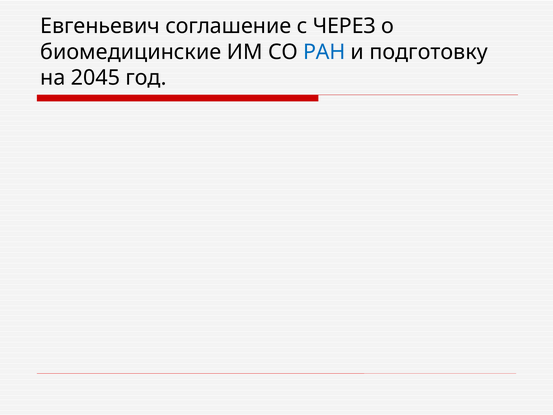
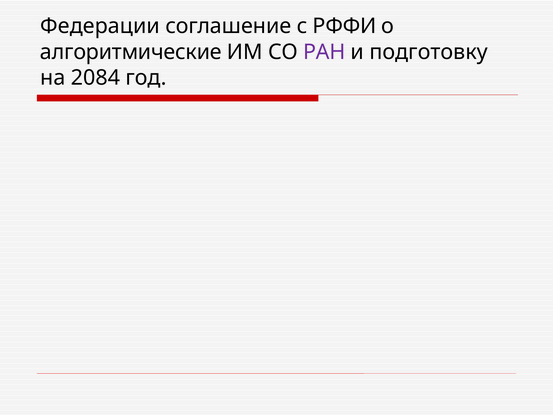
Евгеньевич: Евгеньевич -> Федерации (100, 26)
ЧЕРЕЗ: ЧЕРЕЗ -> РФФИ (344, 26)
биомедицинские: биомедицинские -> алгоритмические (131, 52)
РАН colour: blue -> purple (324, 52)
2045: 2045 -> 2084 (96, 78)
